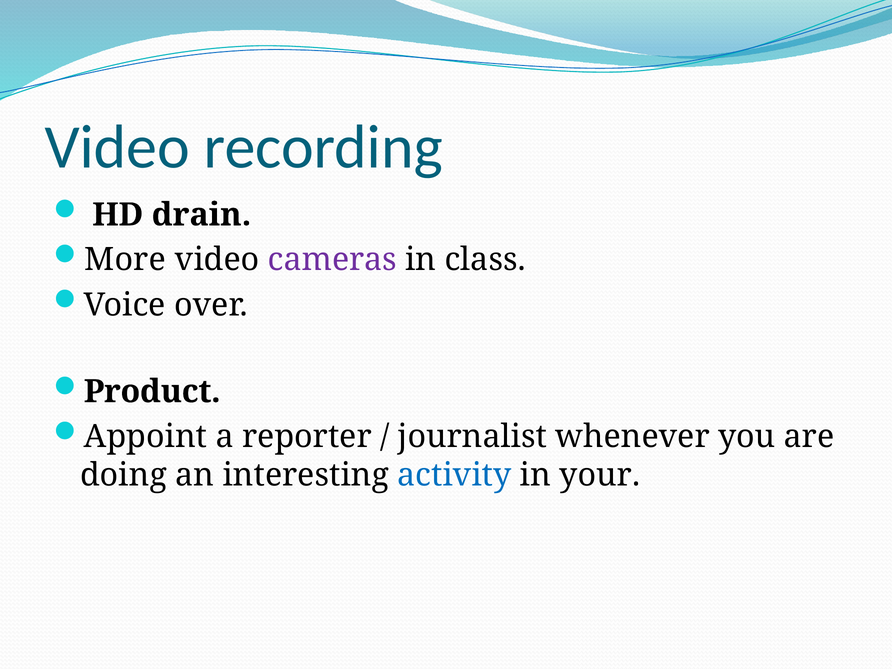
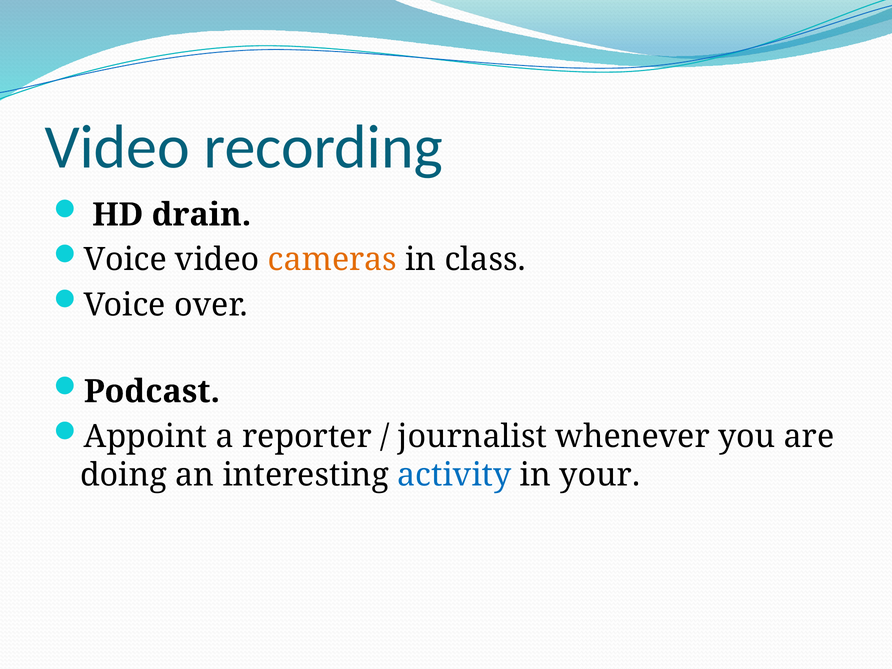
More: More -> Voice (125, 260)
cameras colour: purple -> orange (332, 260)
Product: Product -> Podcast (152, 392)
